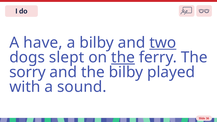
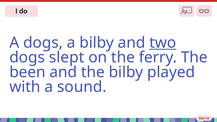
A have: have -> dogs (43, 43)
the underline: present -> none (123, 57)
sorry: sorry -> been (27, 72)
